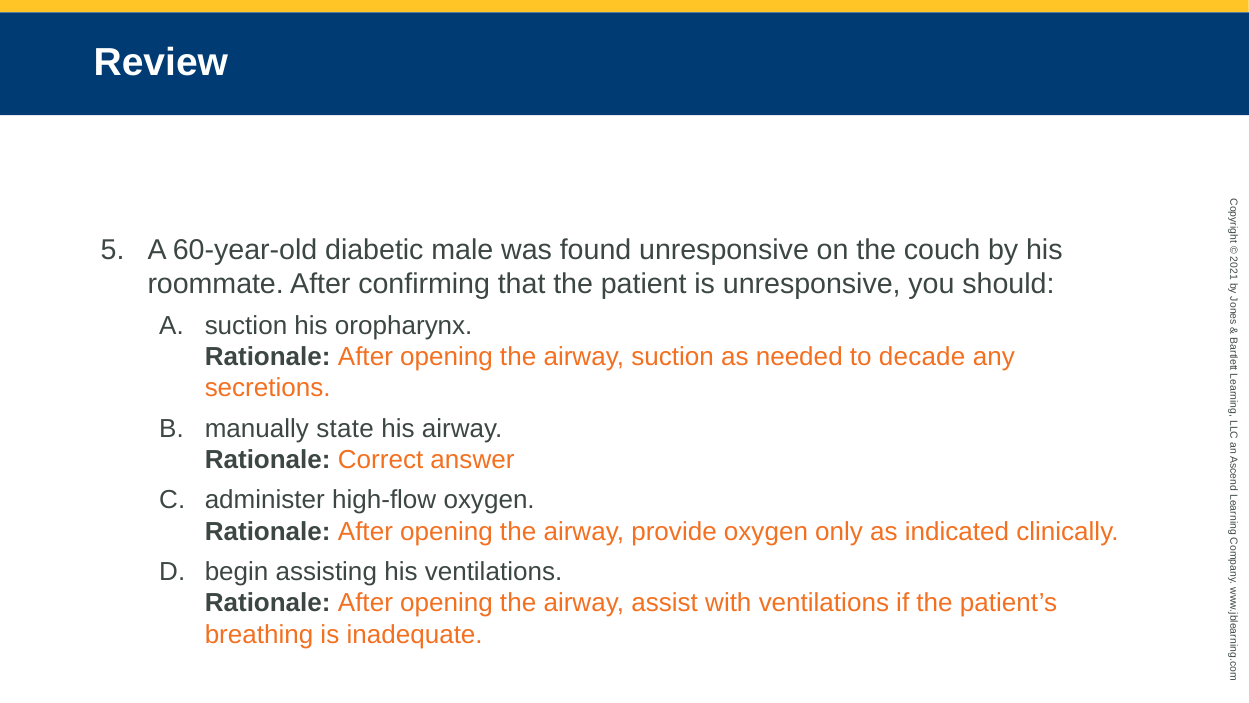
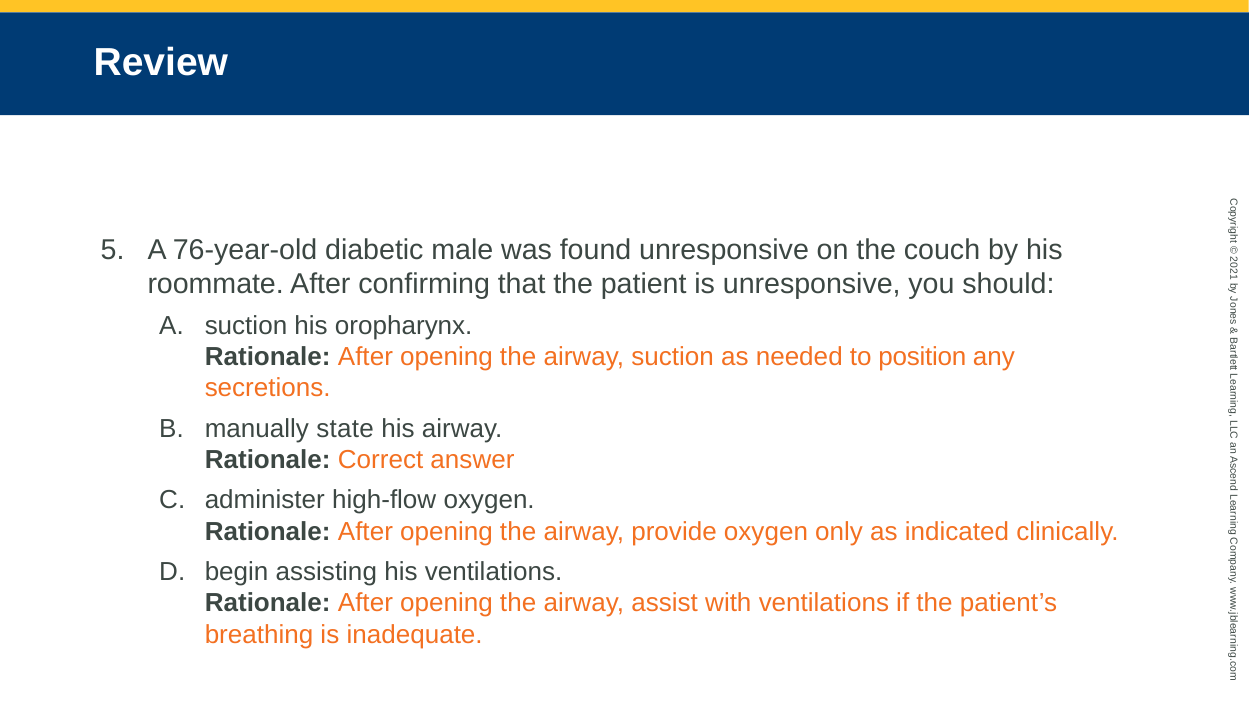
60-year-old: 60-year-old -> 76-year-old (245, 250)
decade: decade -> position (922, 357)
